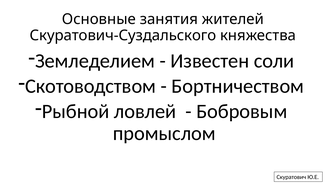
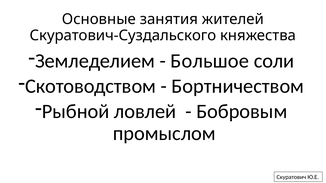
Известен: Известен -> Большое (210, 61)
